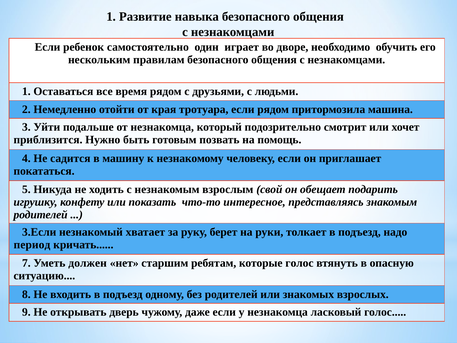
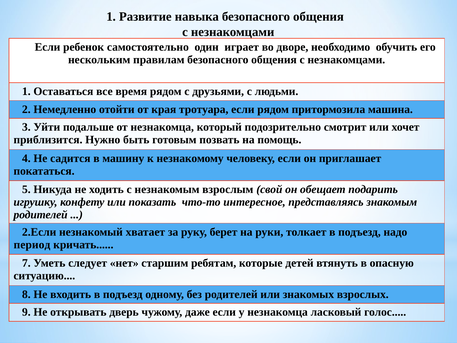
3.Если: 3.Если -> 2.Если (39, 232)
должен: должен -> следует (88, 263)
которые голос: голос -> детей (299, 263)
